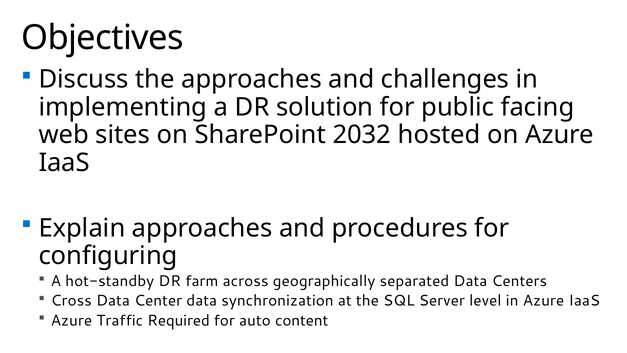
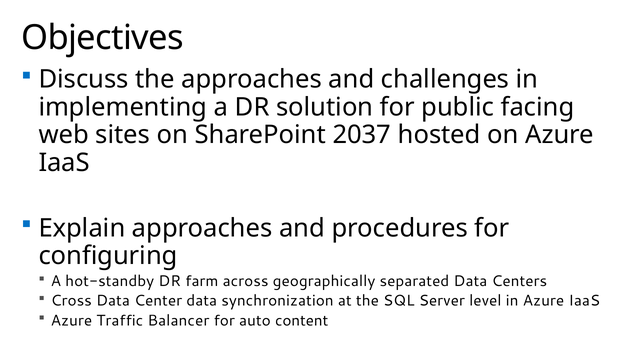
2032: 2032 -> 2037 (362, 135)
Required: Required -> Balancer (178, 320)
